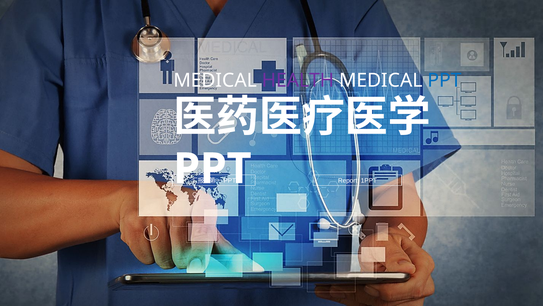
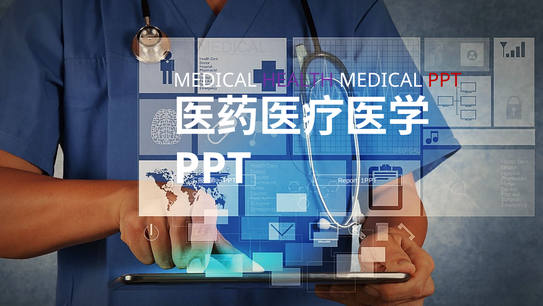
PPT colour: blue -> red (445, 80)
